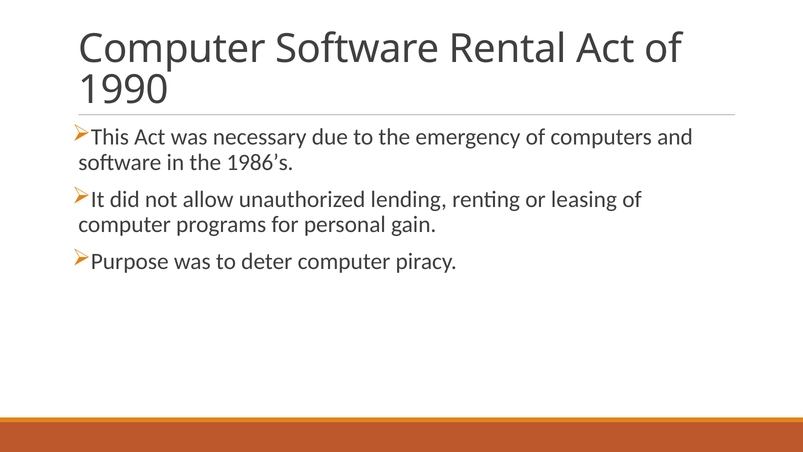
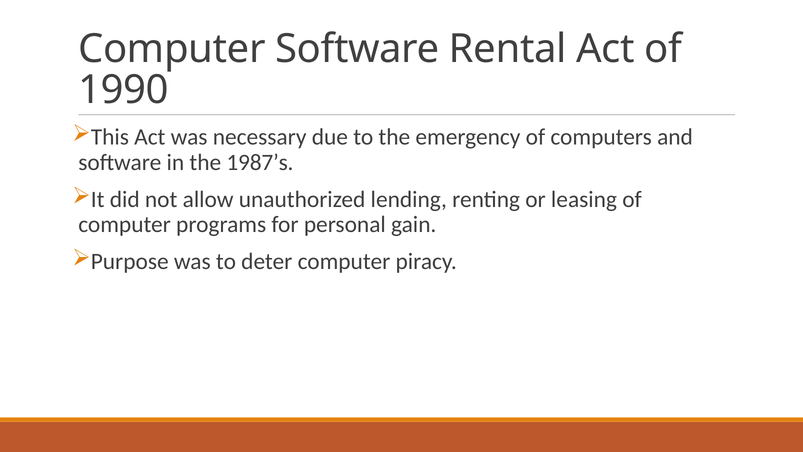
1986’s: 1986’s -> 1987’s (260, 162)
